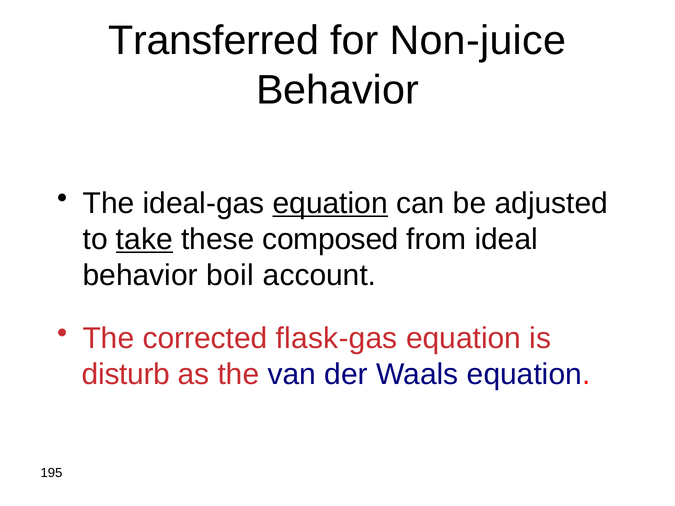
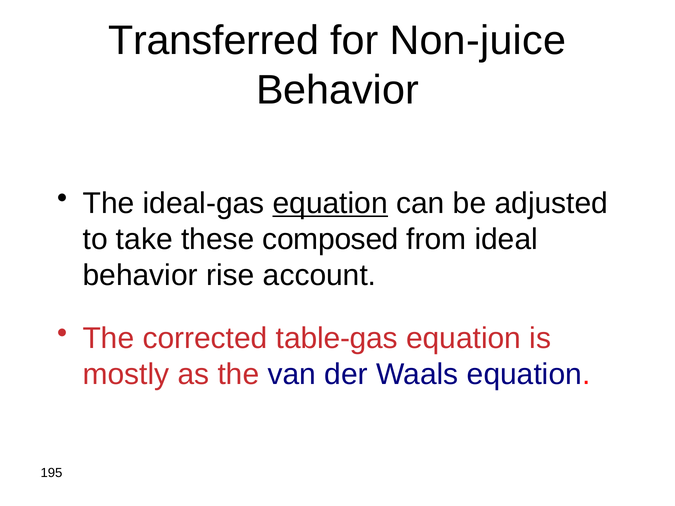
take underline: present -> none (144, 239)
boil: boil -> rise (230, 275)
flask-gas: flask-gas -> table-gas (337, 338)
disturb: disturb -> mostly (126, 374)
